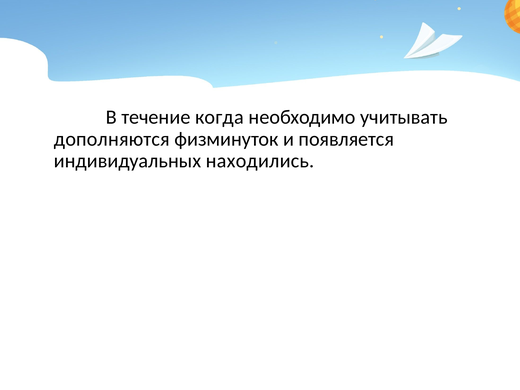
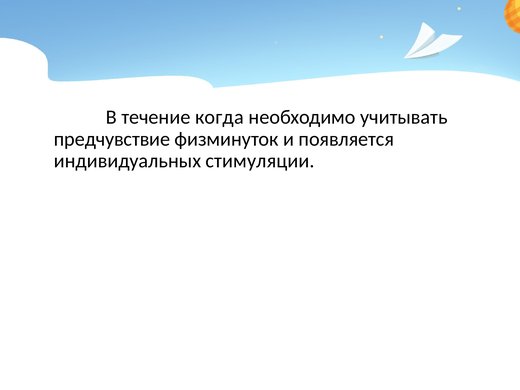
дополняются: дополняются -> предчувствие (112, 139)
находились: находились -> стимуляции (260, 161)
